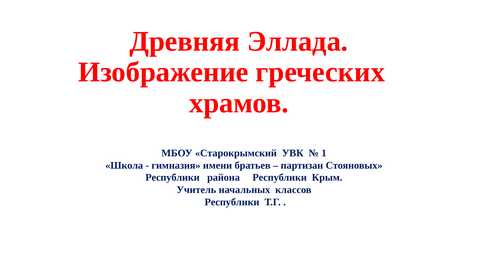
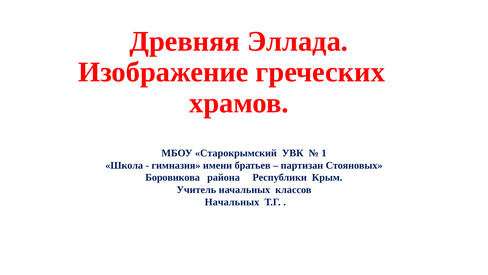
Республики: Республики -> Боровикова (173, 177)
Республики: Республики -> Начальных (232, 202)
